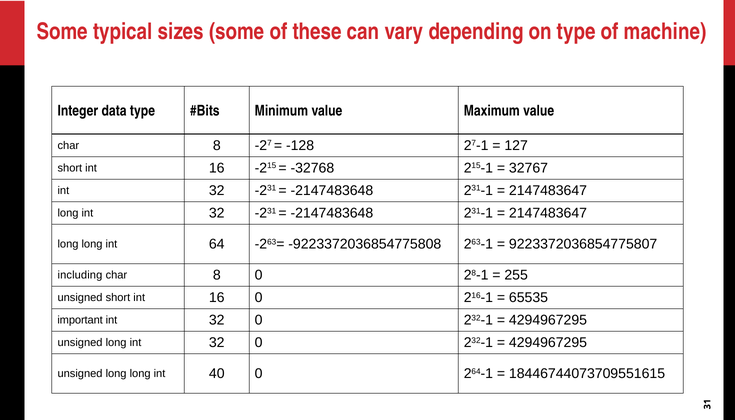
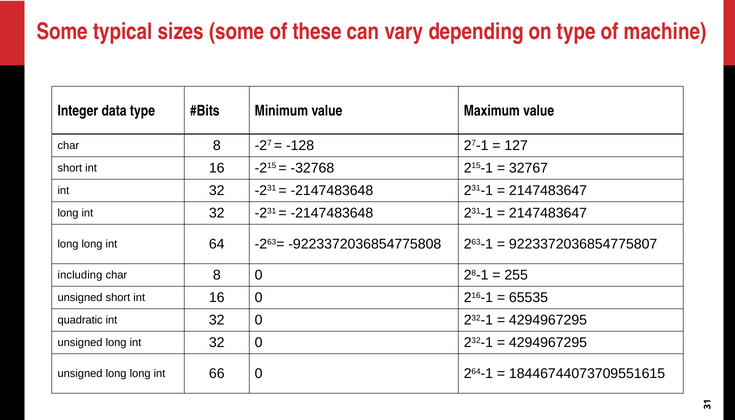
important: important -> quadratic (80, 320)
40: 40 -> 66 (217, 374)
